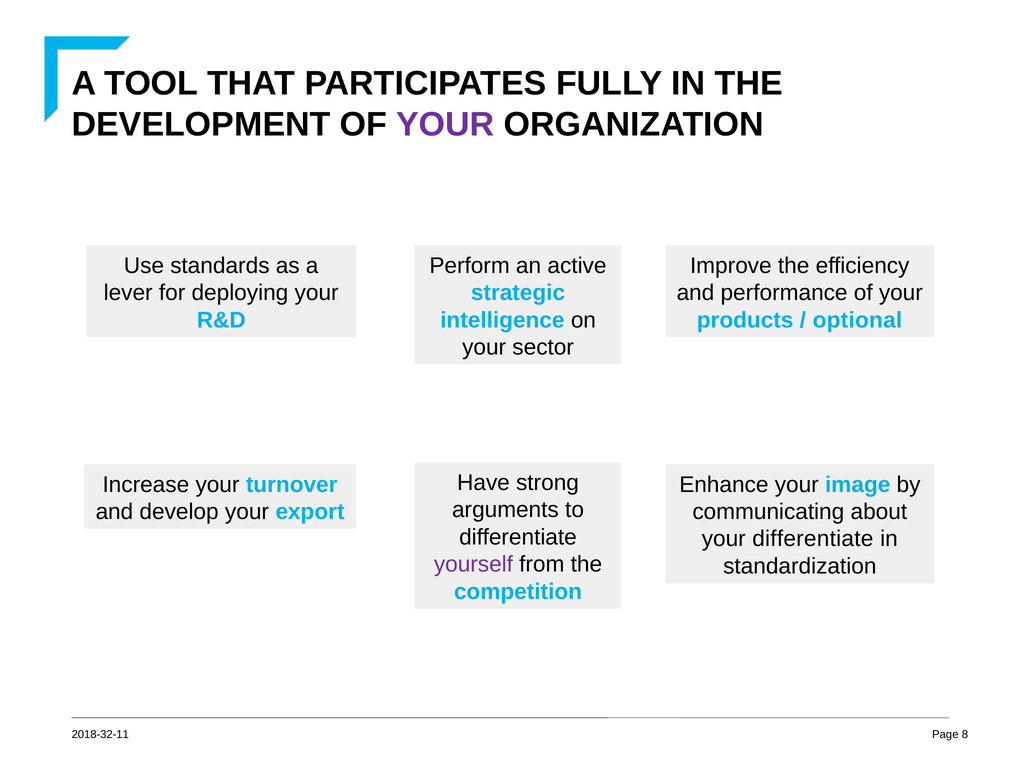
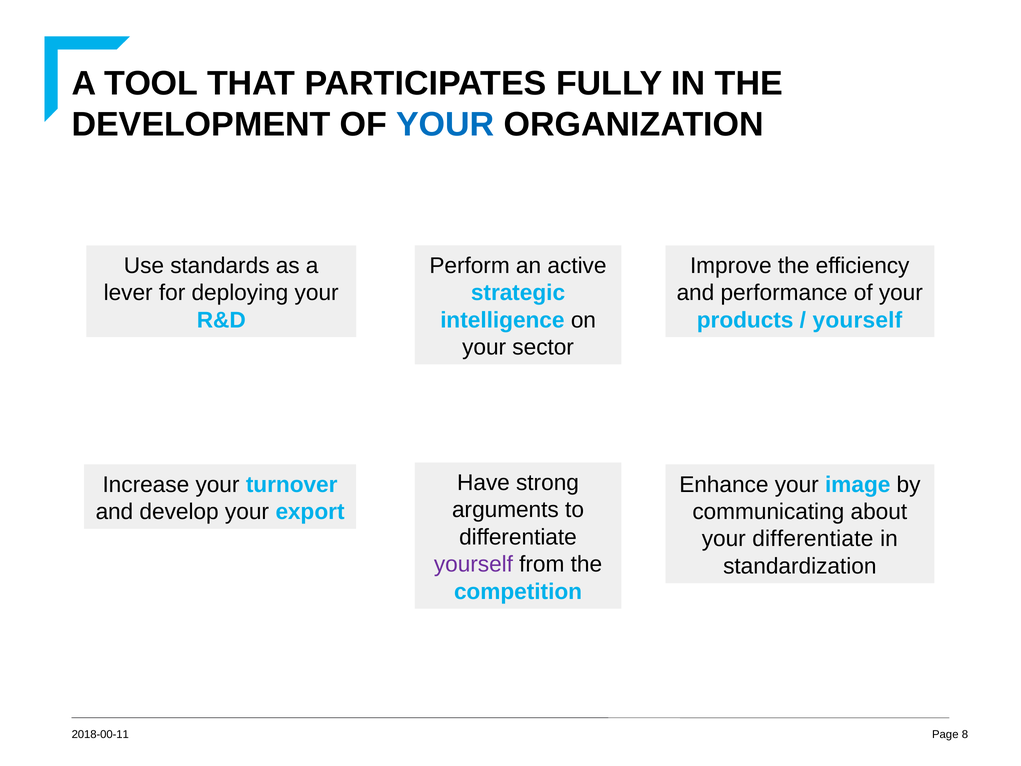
YOUR colour: purple -> blue (445, 124)
optional: optional -> yourself (857, 320)
2018-32-11: 2018-32-11 -> 2018-00-11 (100, 734)
